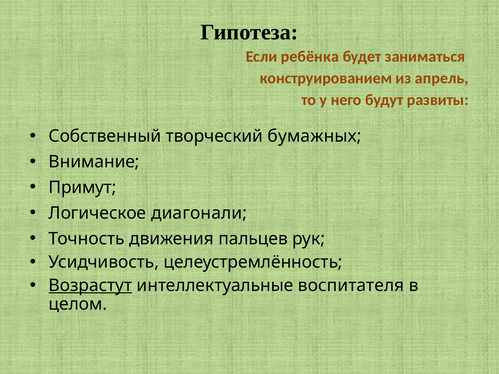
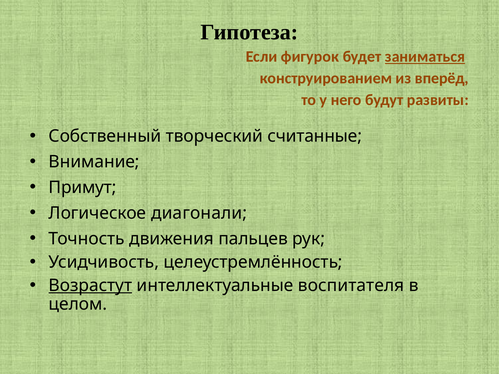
ребёнка: ребёнка -> фигурок (310, 57)
заниматься underline: none -> present (425, 57)
апрель: апрель -> вперёд (442, 78)
бумажных: бумажных -> считанные (315, 136)
